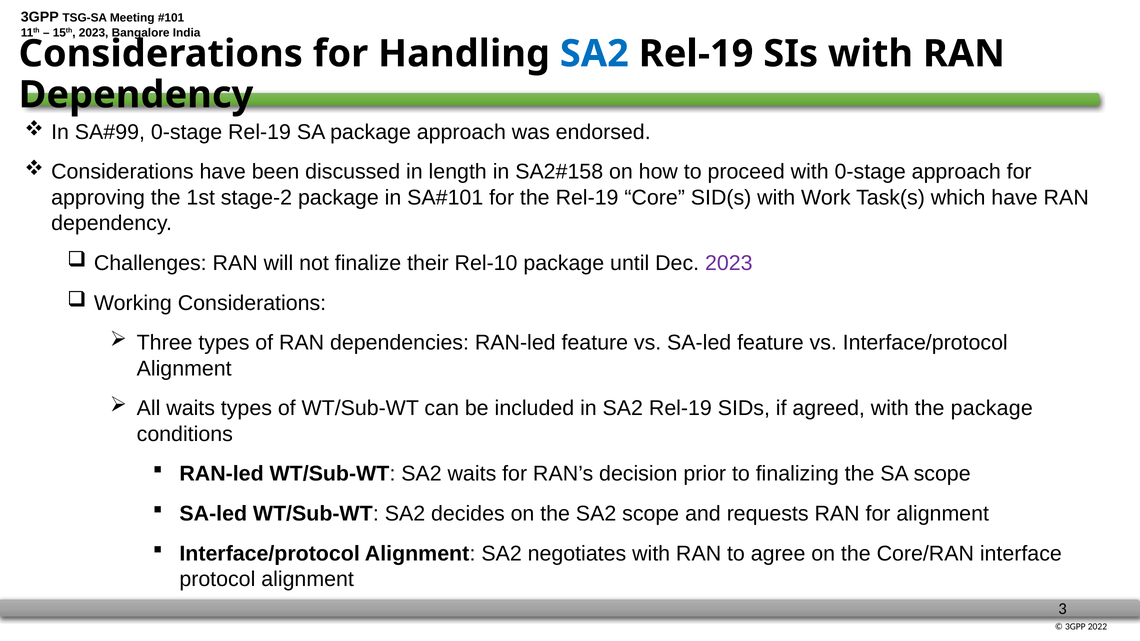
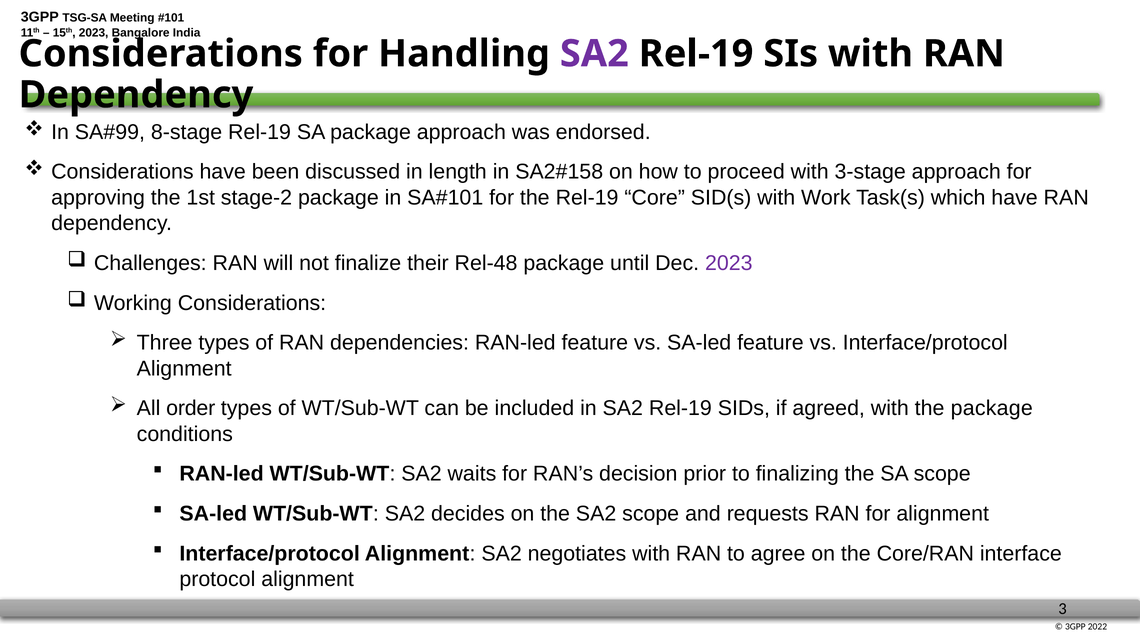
SA2 colour: blue -> purple (594, 54)
0-stage: 0-stage -> 8-stage (187, 132)
with 0-stage: 0-stage -> 3-stage (870, 172)
Rel-10: Rel-10 -> Rel-48 (486, 263)
All waits: waits -> order (191, 408)
